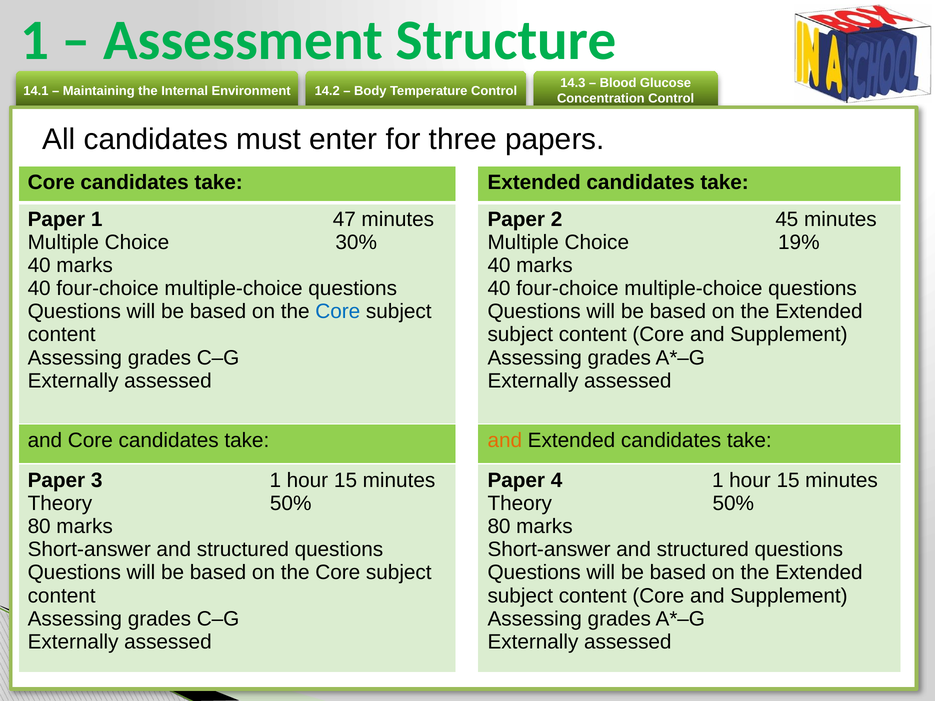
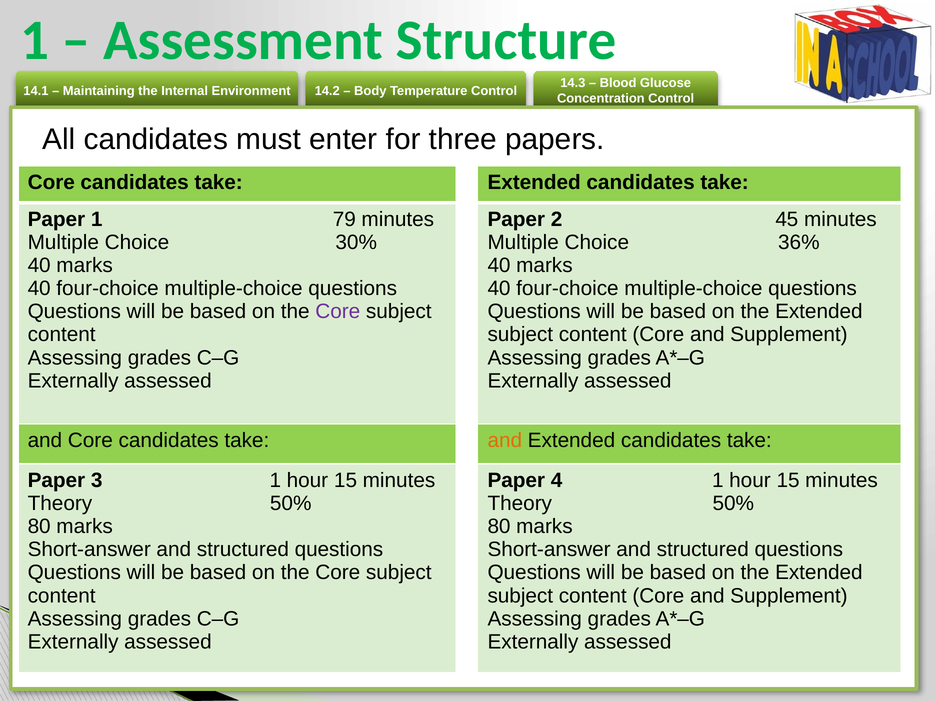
47: 47 -> 79 (344, 219)
19%: 19% -> 36% (799, 242)
Core colour: blue -> purple (338, 312)
